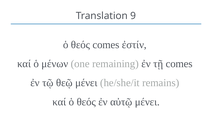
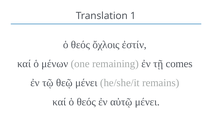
9: 9 -> 1 (133, 16)
θεός comes: comes -> ὄχλοις (106, 45)
